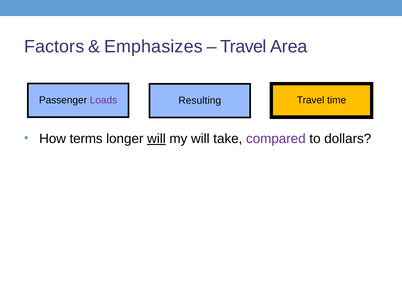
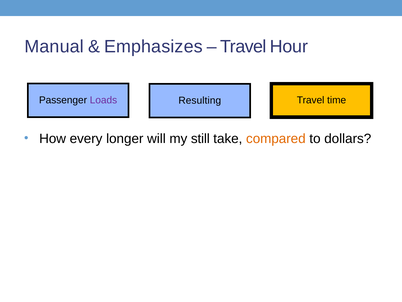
Factors: Factors -> Manual (54, 46)
Area: Area -> Hour (289, 46)
terms: terms -> every (86, 138)
will underline: present -> none (156, 138)
my will: will -> still (200, 138)
compared colour: purple -> orange (276, 138)
